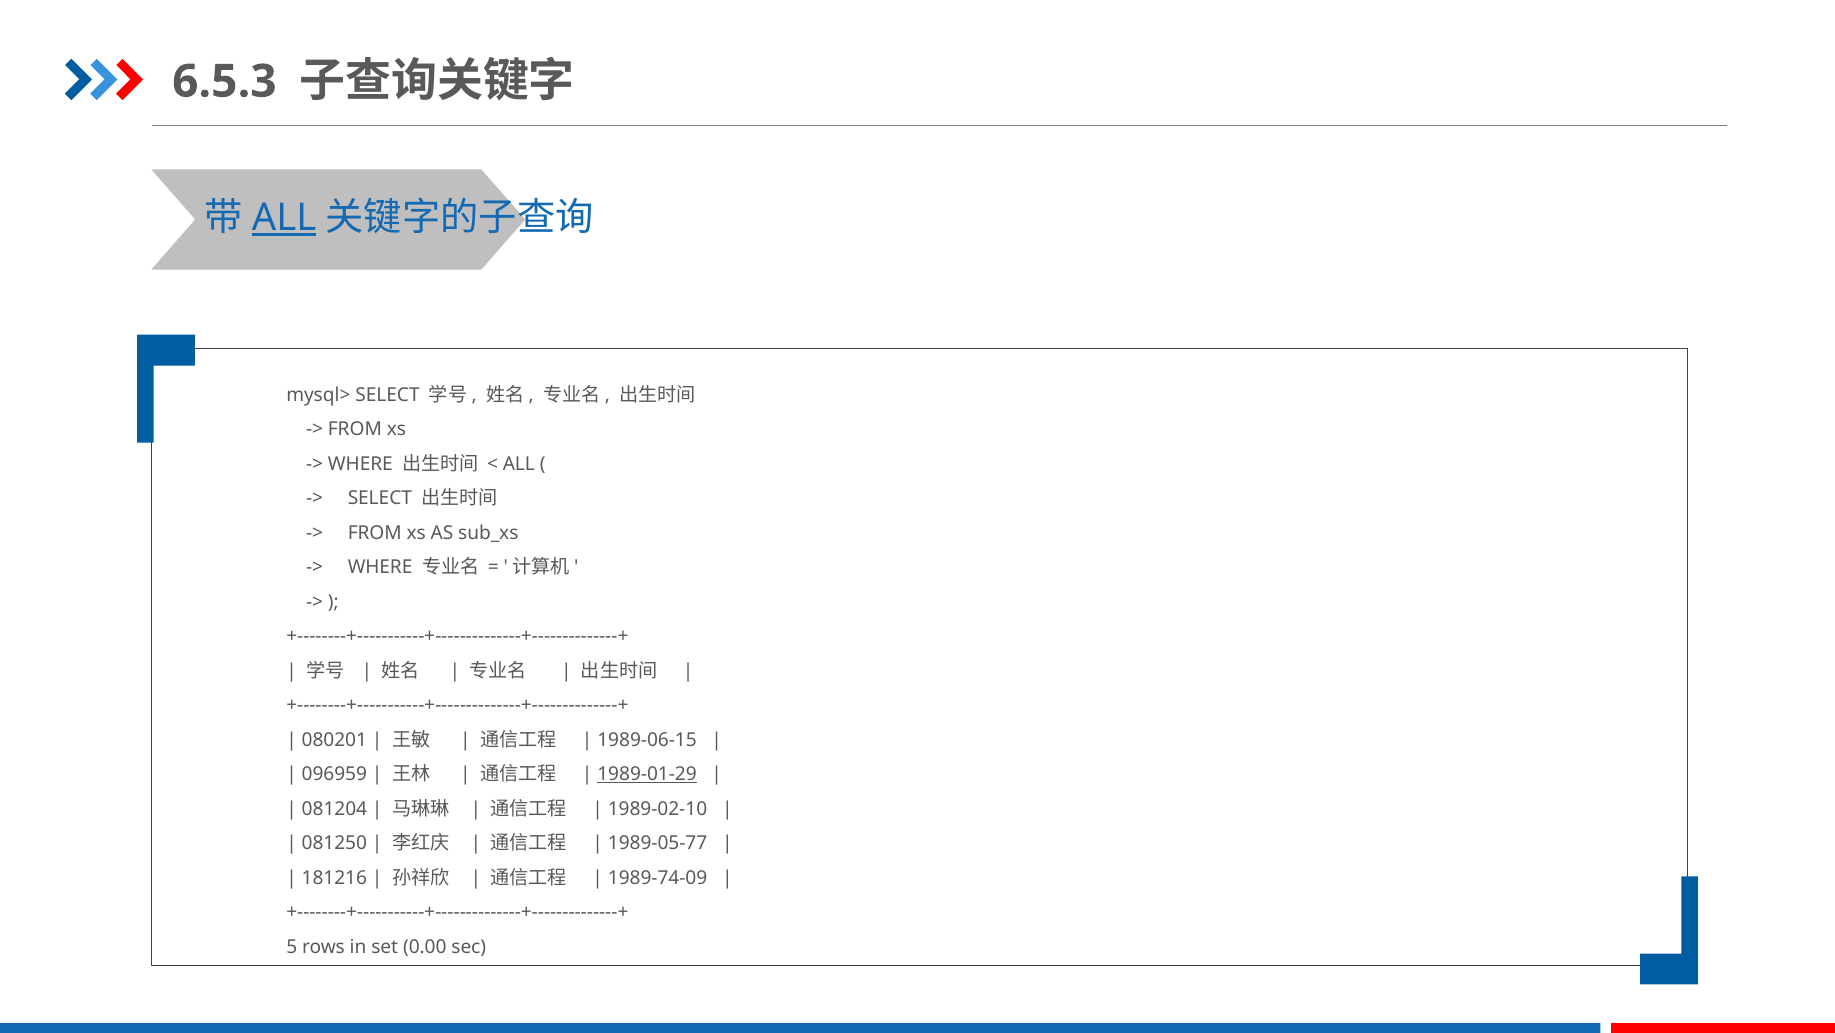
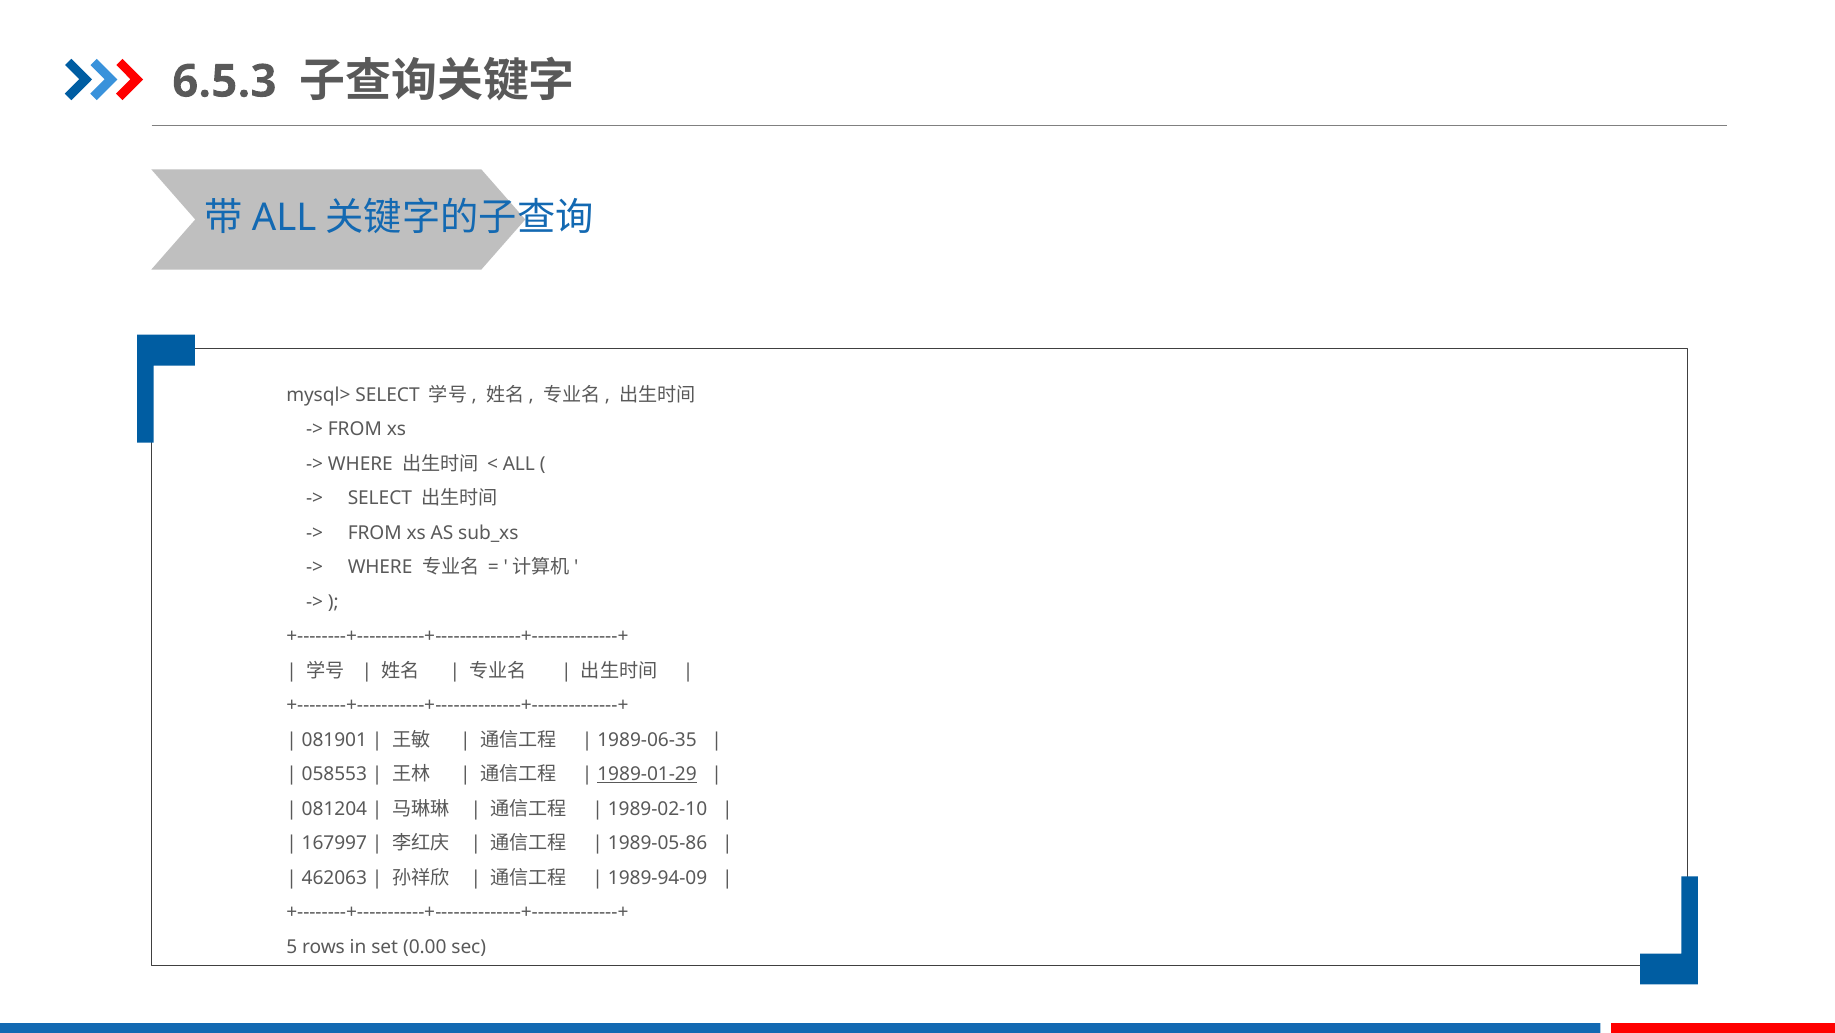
ALL underline: present -> none (284, 218)
080201: 080201 -> 081901 (334, 740)
1989-06-15: 1989-06-15 -> 1989-06-35 (647, 740)
096959: 096959 -> 058553 (334, 774)
081250: 081250 -> 167997 (334, 843)
1989-05-77: 1989-05-77 -> 1989-05-86 (658, 843)
181216: 181216 -> 462063 (334, 877)
1989-74-09: 1989-74-09 -> 1989-94-09 (658, 877)
